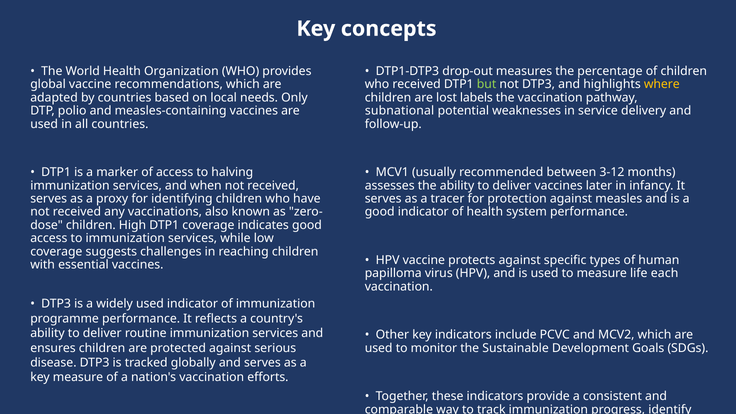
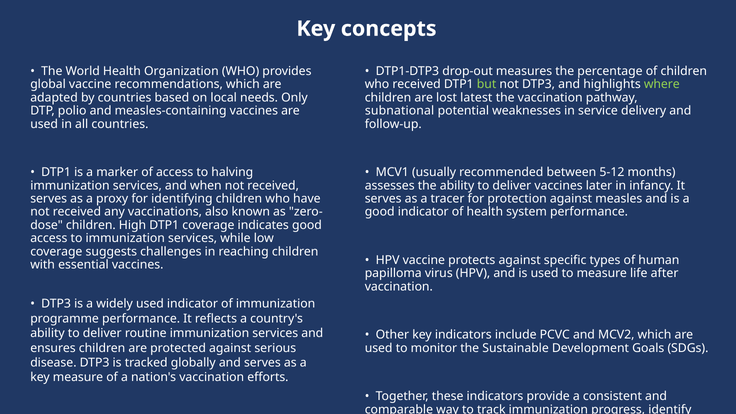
where colour: yellow -> light green (662, 84)
labels: labels -> latest (476, 98)
3-12: 3-12 -> 5-12 (612, 172)
each: each -> after (665, 273)
